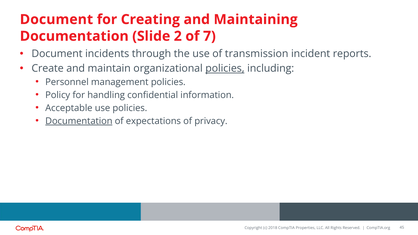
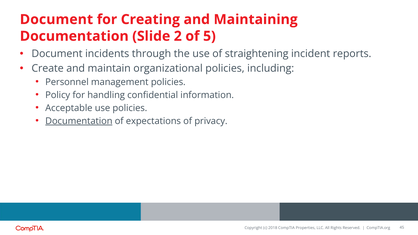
7: 7 -> 5 (209, 36)
transmission: transmission -> straightening (257, 54)
policies underline: present -> none (225, 69)
